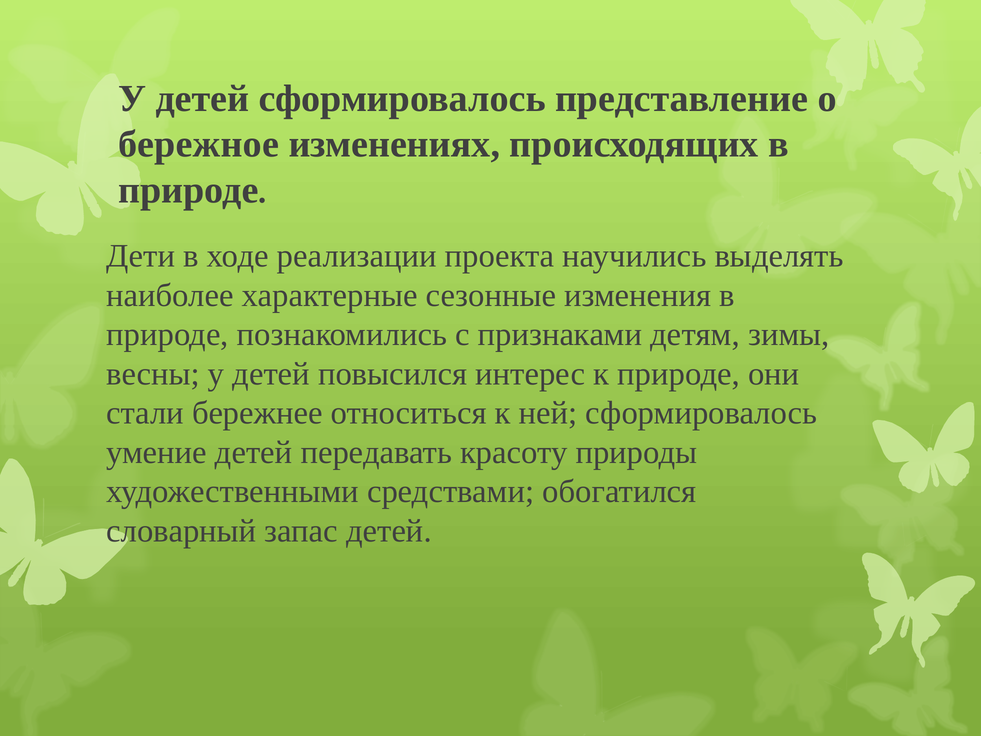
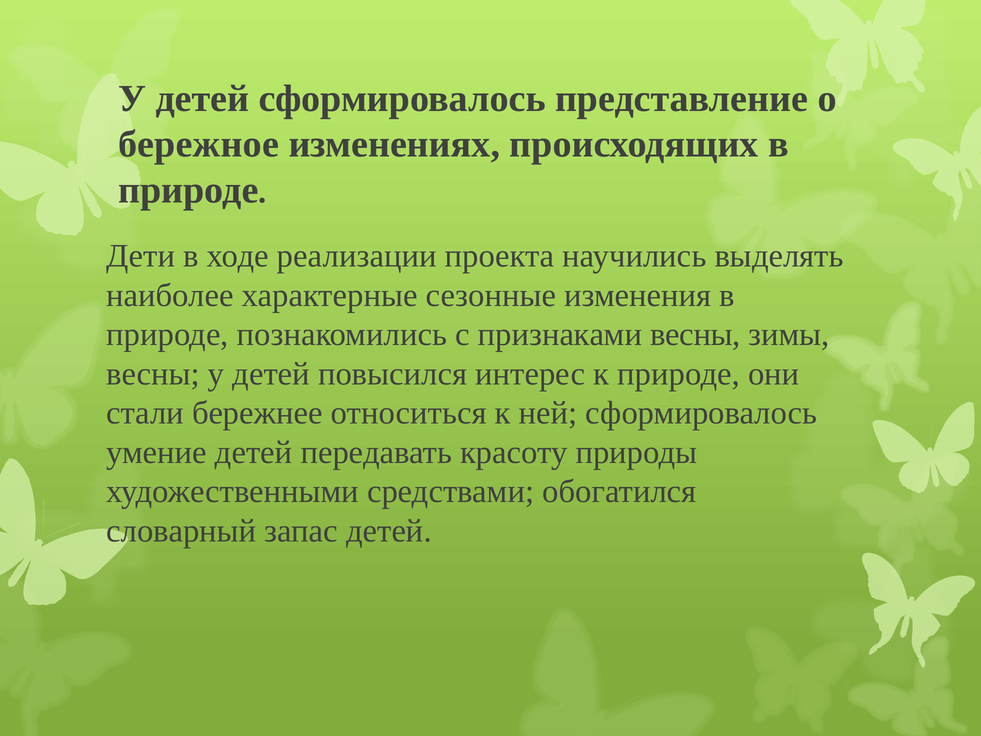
признаками детям: детям -> весны (695, 334)
